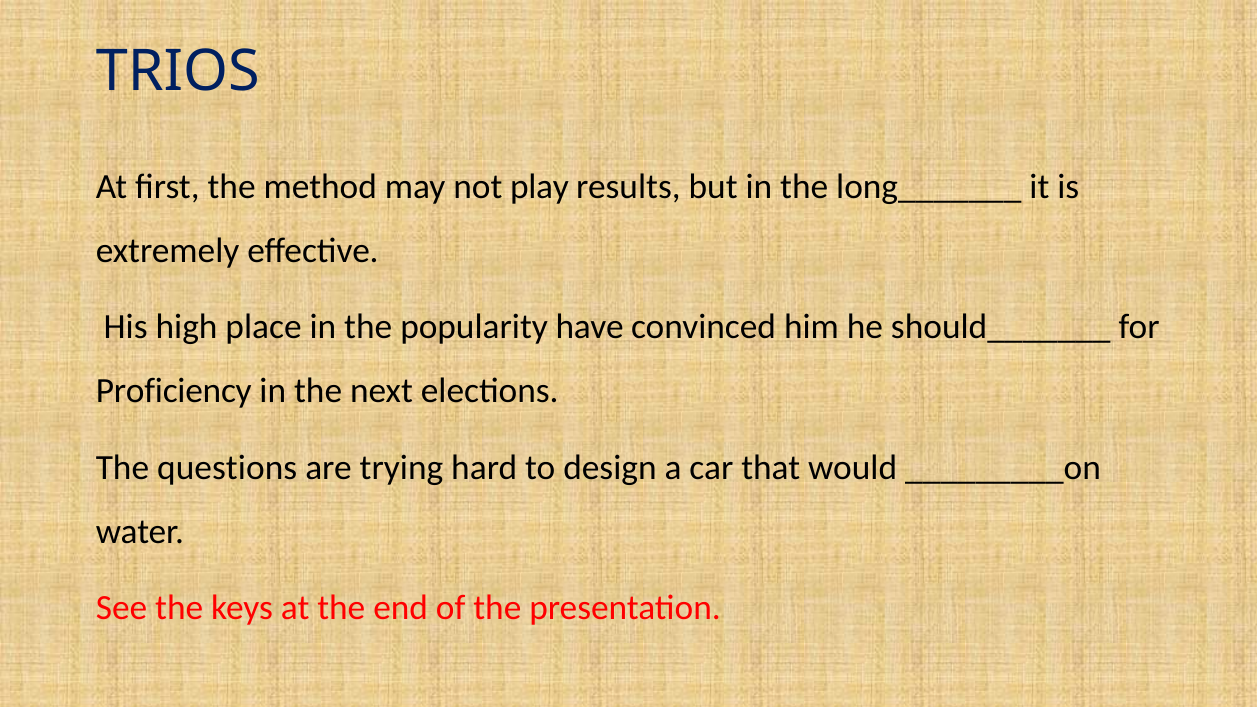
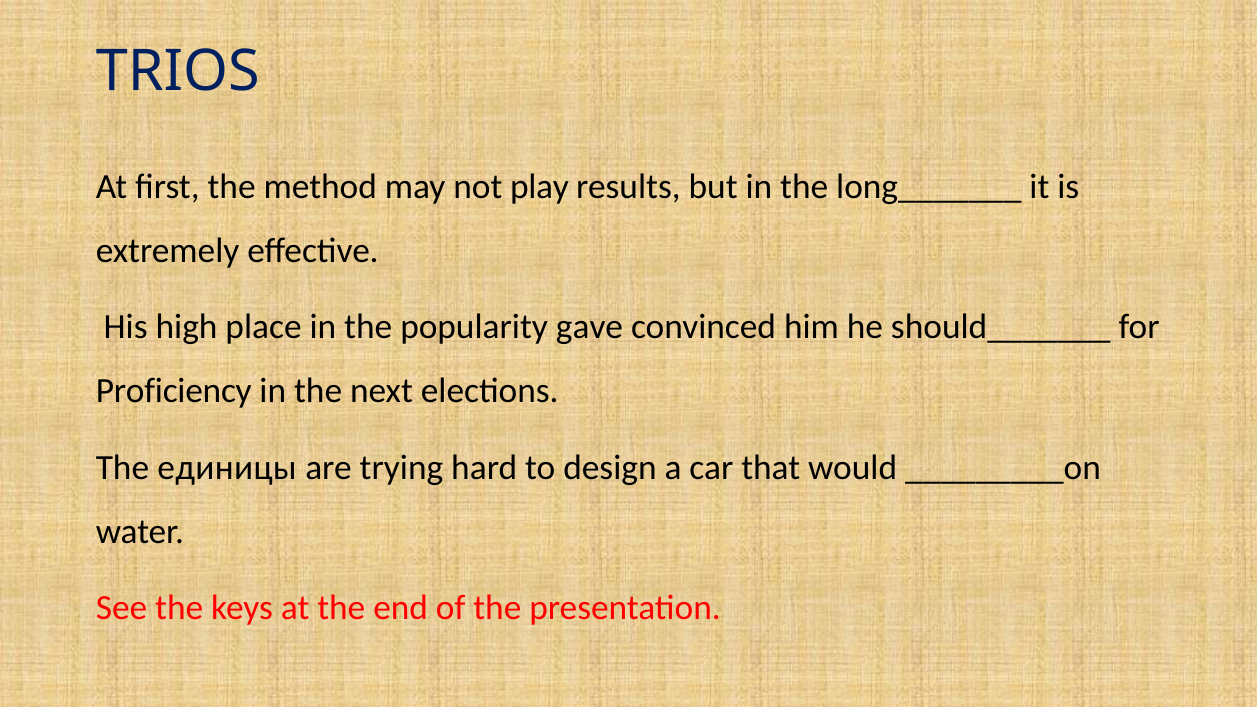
have: have -> gave (589, 327)
questions: questions -> единицы (227, 468)
